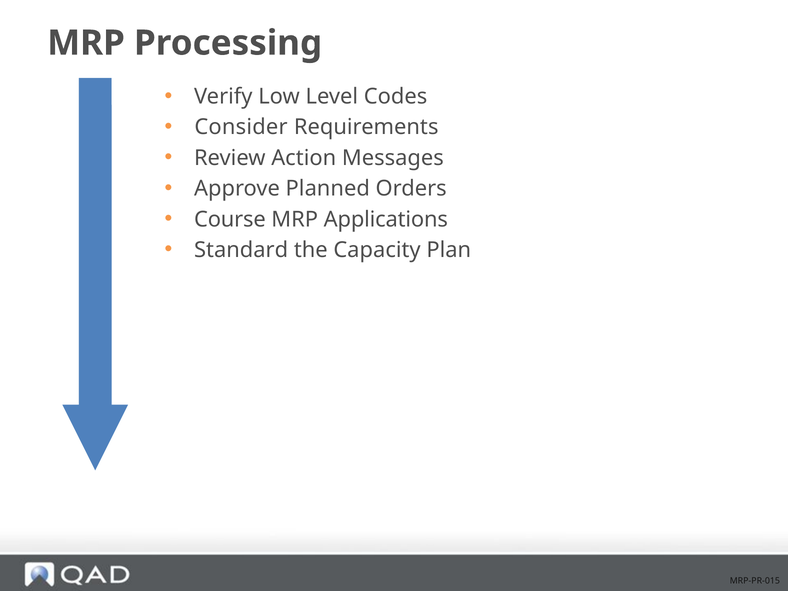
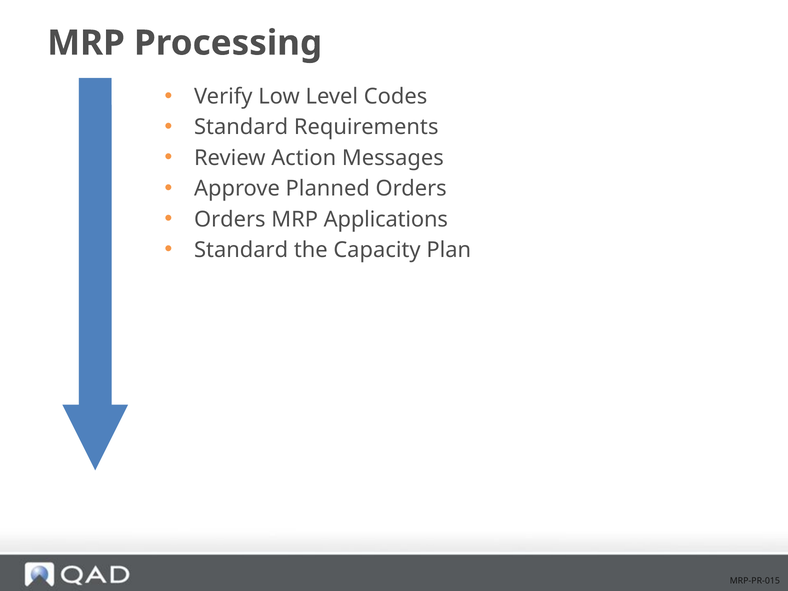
Consider: Consider -> Standard (241, 127)
Course: Course -> Orders (230, 219)
